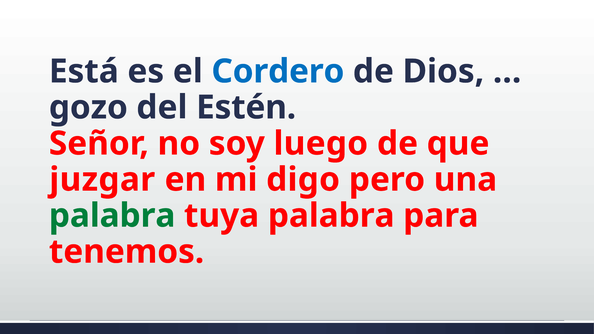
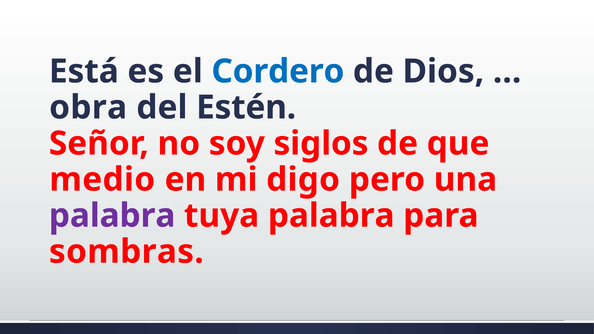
gozo: gozo -> obra (88, 108)
luego: luego -> siglos (321, 144)
juzgar: juzgar -> medio (102, 180)
palabra colour: green -> purple (112, 216)
tenemos: tenemos -> sombras (126, 252)
